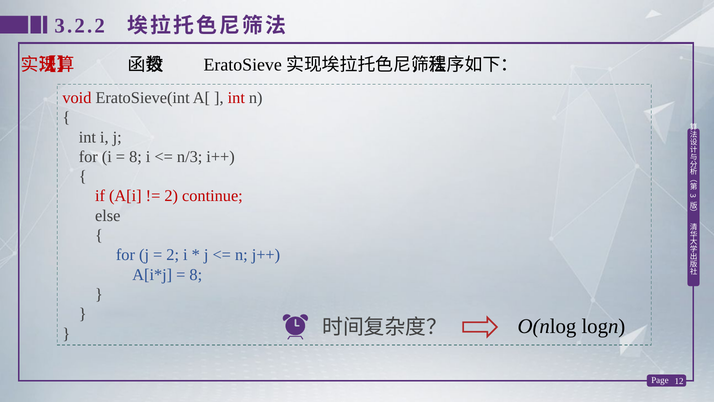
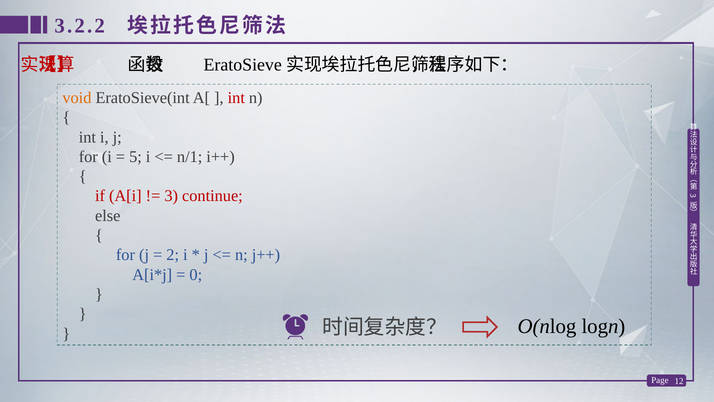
void colour: red -> orange (77, 98)
8: 8 -> 5 (135, 157)
n/3: n/3 -> n/1 (190, 157)
2: 2 -> 3 (171, 196)
8: 8 -> 0 (196, 274)
